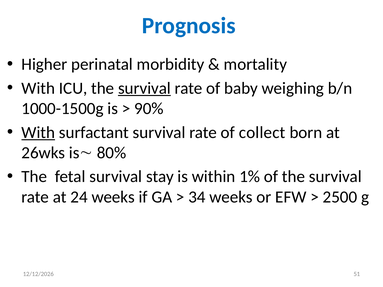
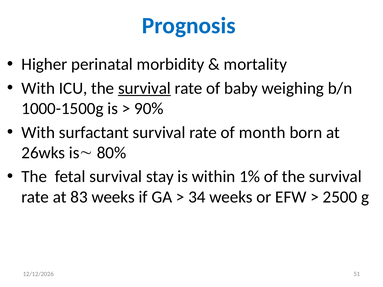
With underline: present -> none (38, 133)
collect: collect -> month (262, 133)
24: 24 -> 83 (79, 197)
